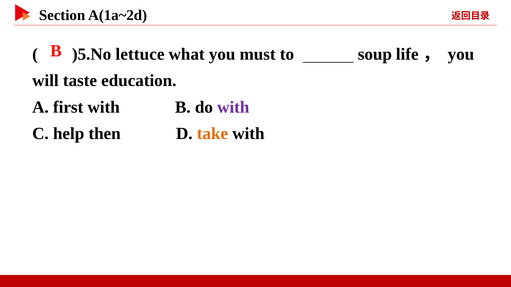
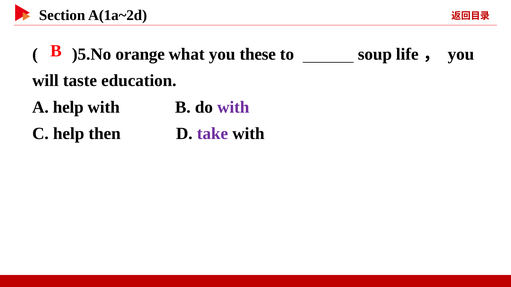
lettuce: lettuce -> orange (140, 54)
must: must -> these (258, 54)
A first: first -> help (68, 107)
take colour: orange -> purple (212, 134)
